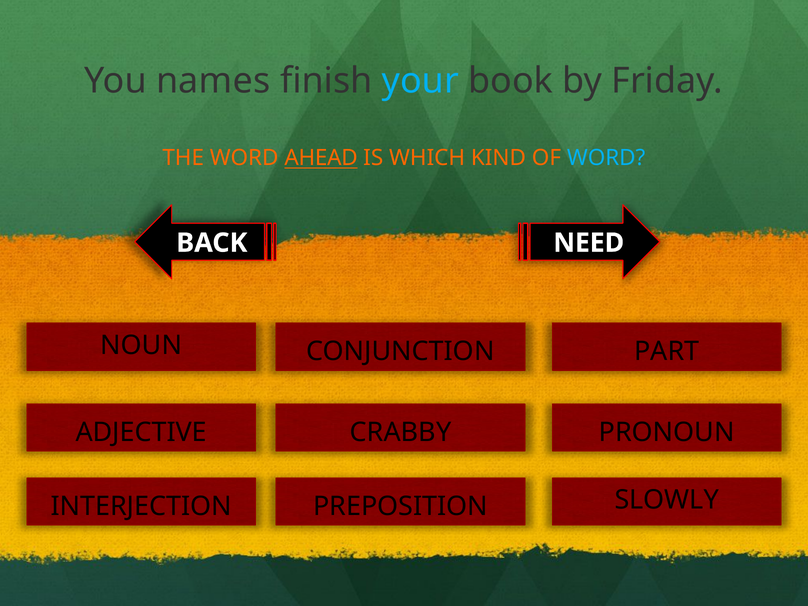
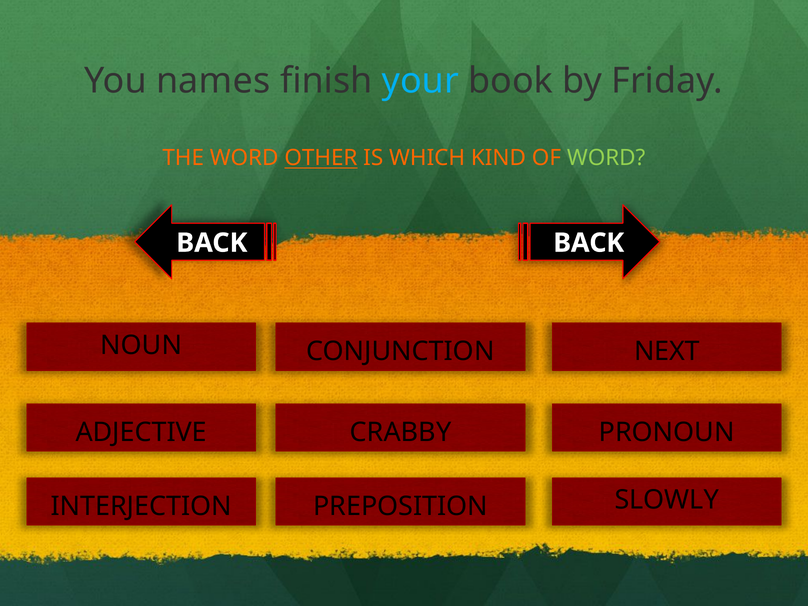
AHEAD: AHEAD -> OTHER (321, 158)
WORD colour: light blue -> light green (606, 158)
BACK NEED: NEED -> BACK (589, 243)
PART: PART -> NEXT (667, 352)
